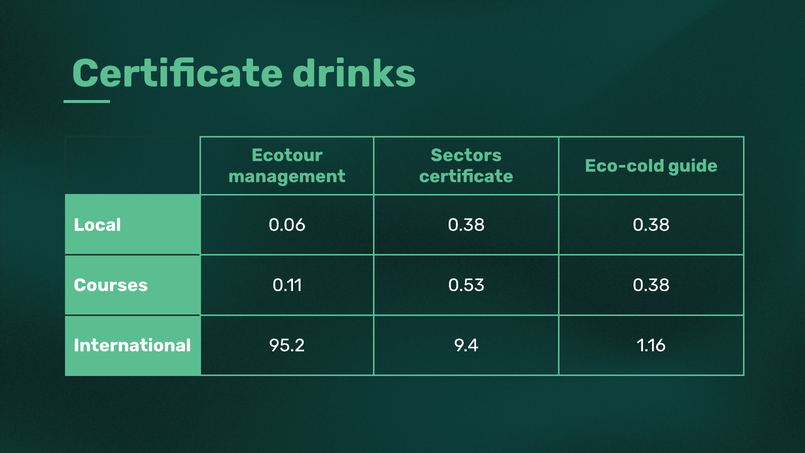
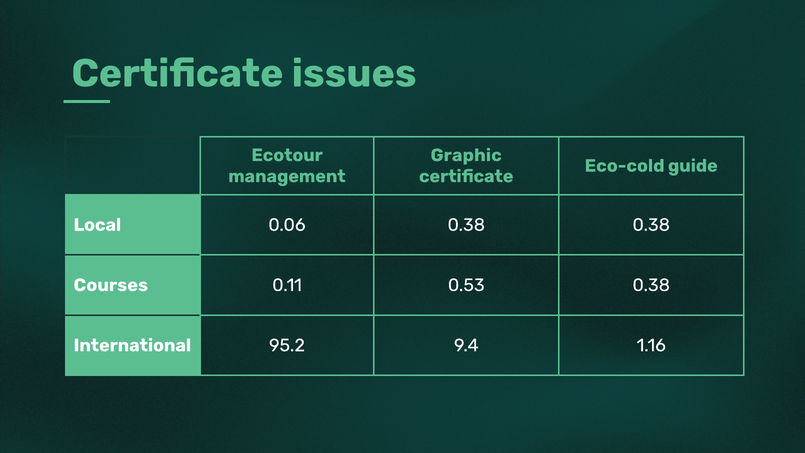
drinks: drinks -> issues (354, 73)
Sectors: Sectors -> Graphic (466, 155)
